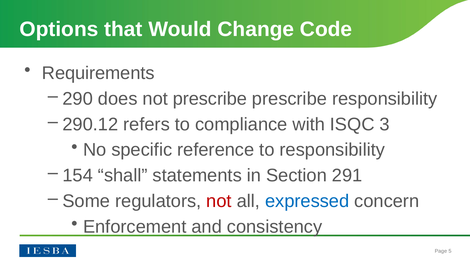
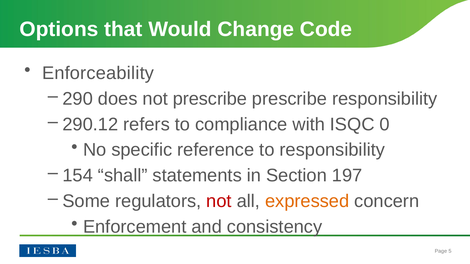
Requirements: Requirements -> Enforceability (98, 73)
3: 3 -> 0 (385, 125)
291: 291 -> 197 (347, 176)
expressed colour: blue -> orange (307, 201)
